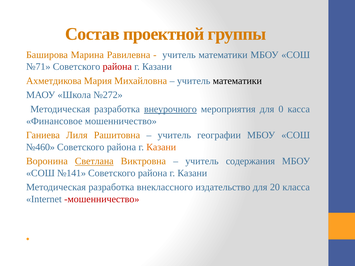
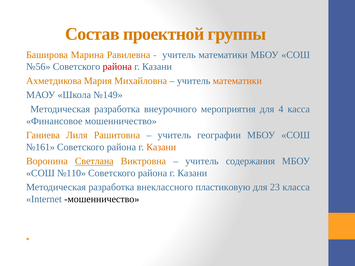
№71: №71 -> №56 (38, 67)
математики colour: black -> orange (237, 81)
№272: №272 -> №149 (108, 95)
внеурочного underline: present -> none (170, 109)
0: 0 -> 4 (281, 109)
№460: №460 -> №161 (40, 147)
№141: №141 -> №110 (71, 173)
издательство: издательство -> пластиковую (223, 187)
20: 20 -> 23 (275, 187)
мошенничество colour: red -> black (102, 199)
